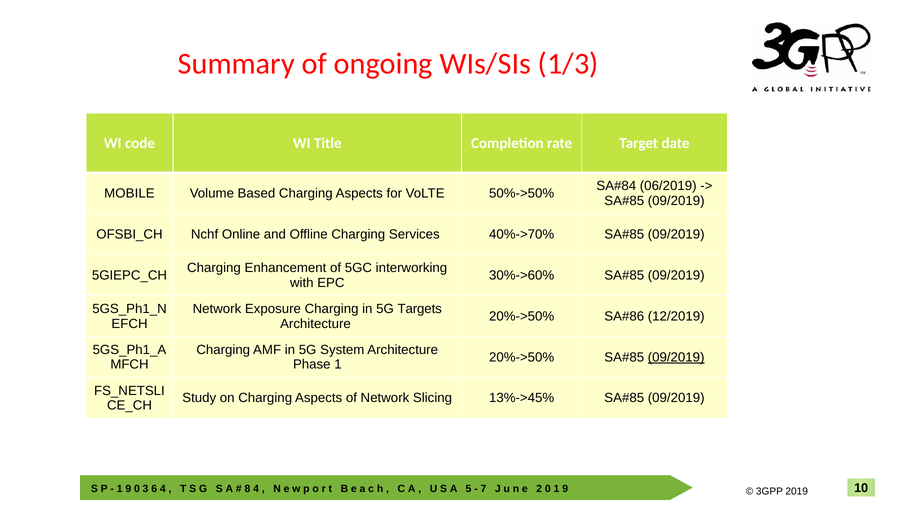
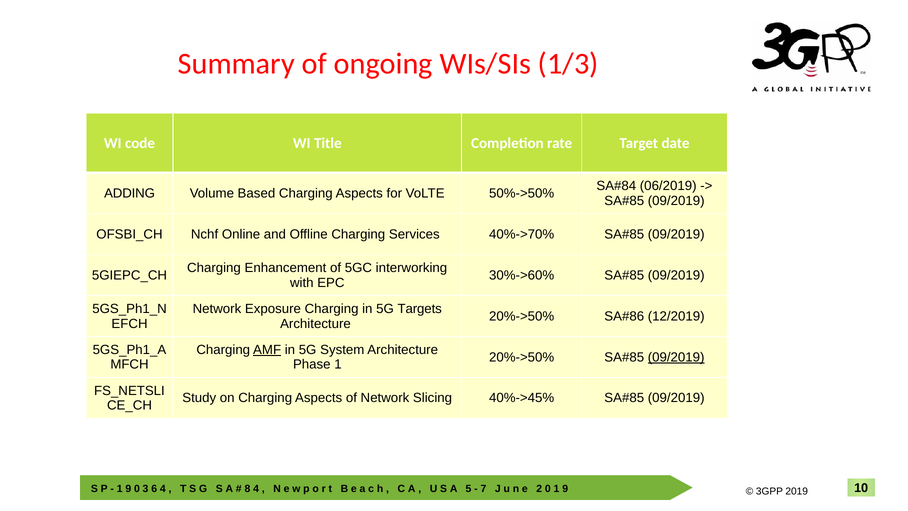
MOBILE: MOBILE -> ADDING (130, 193)
AMF underline: none -> present (267, 350)
13%->45%: 13%->45% -> 40%->45% (522, 398)
